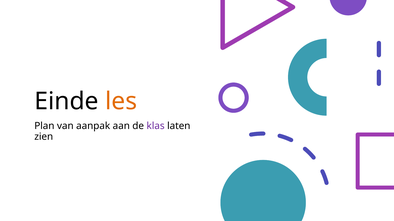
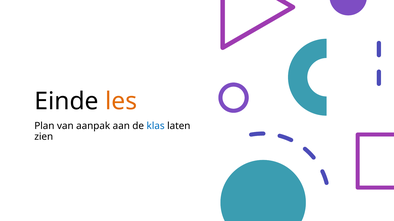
klas colour: purple -> blue (156, 126)
